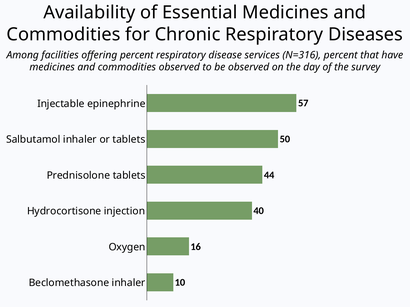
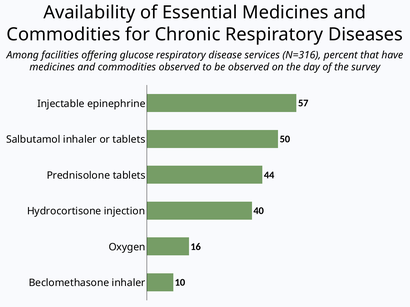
offering percent: percent -> glucose (137, 55)
